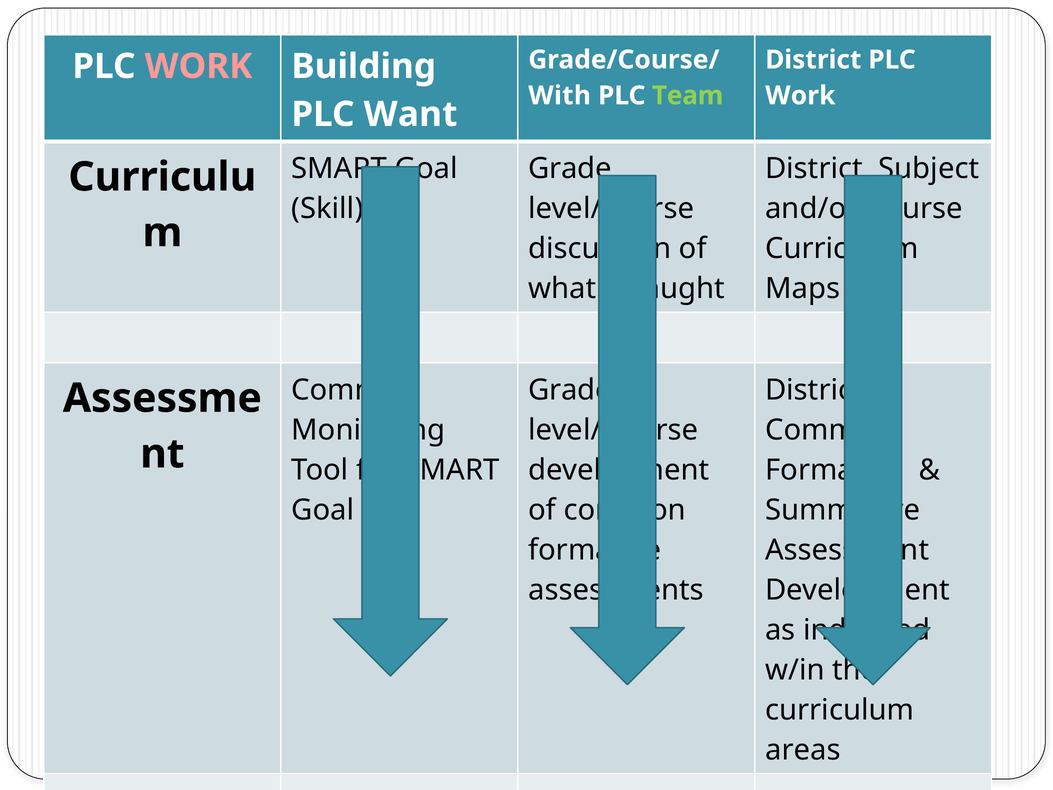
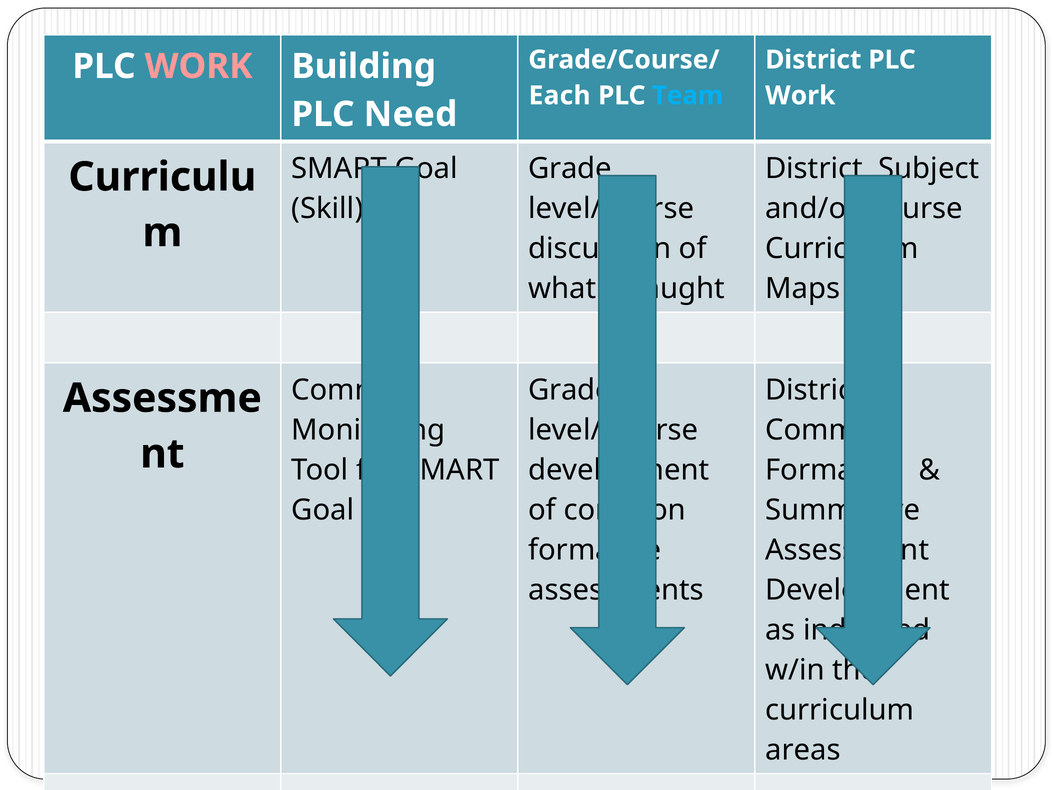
With: With -> Each (560, 96)
Team colour: light green -> light blue (688, 96)
Want: Want -> Need (411, 114)
